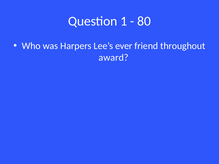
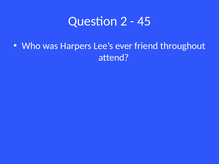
1: 1 -> 2 (124, 21)
80: 80 -> 45 (144, 21)
award: award -> attend (114, 58)
